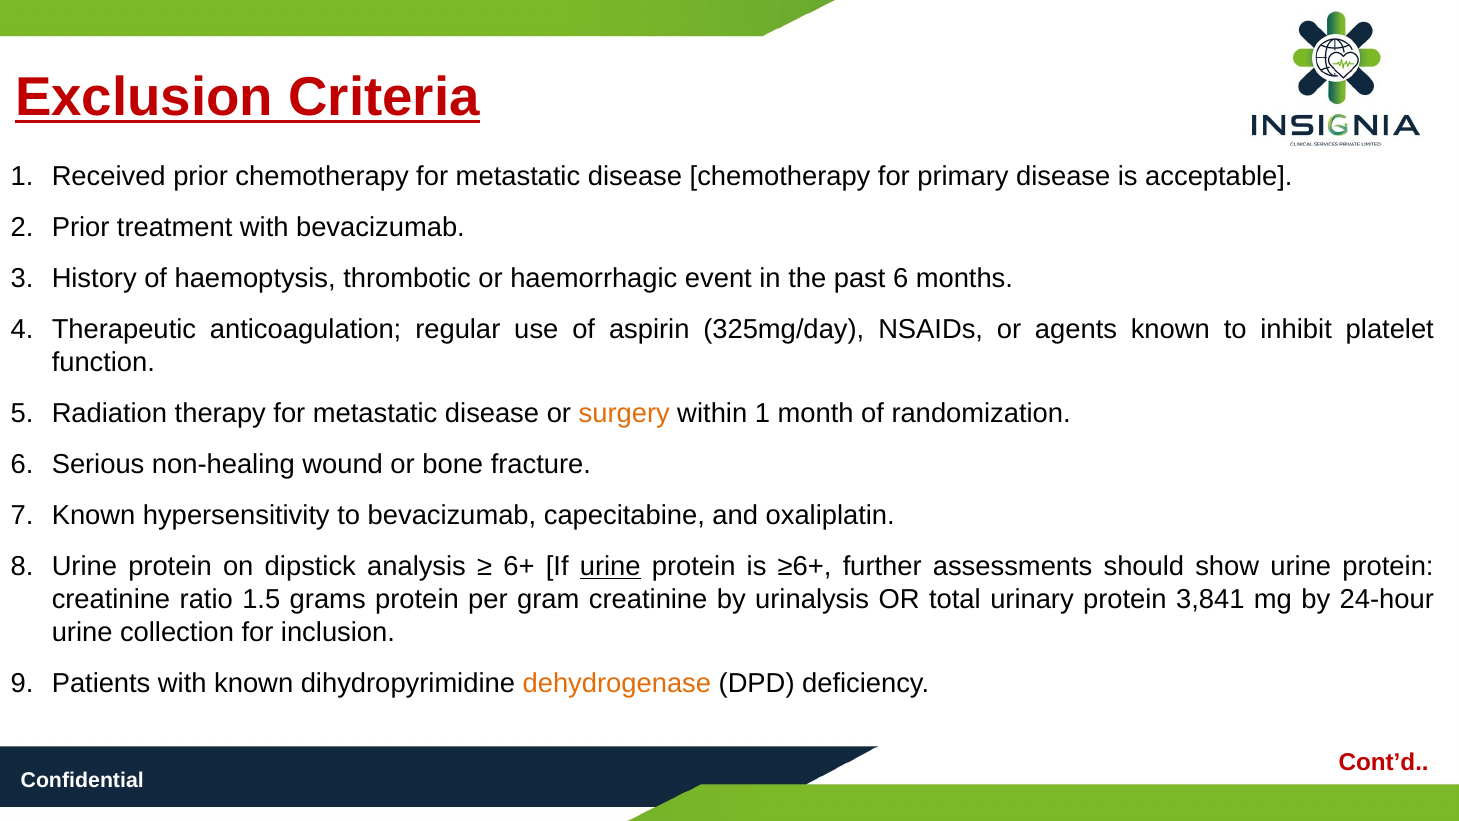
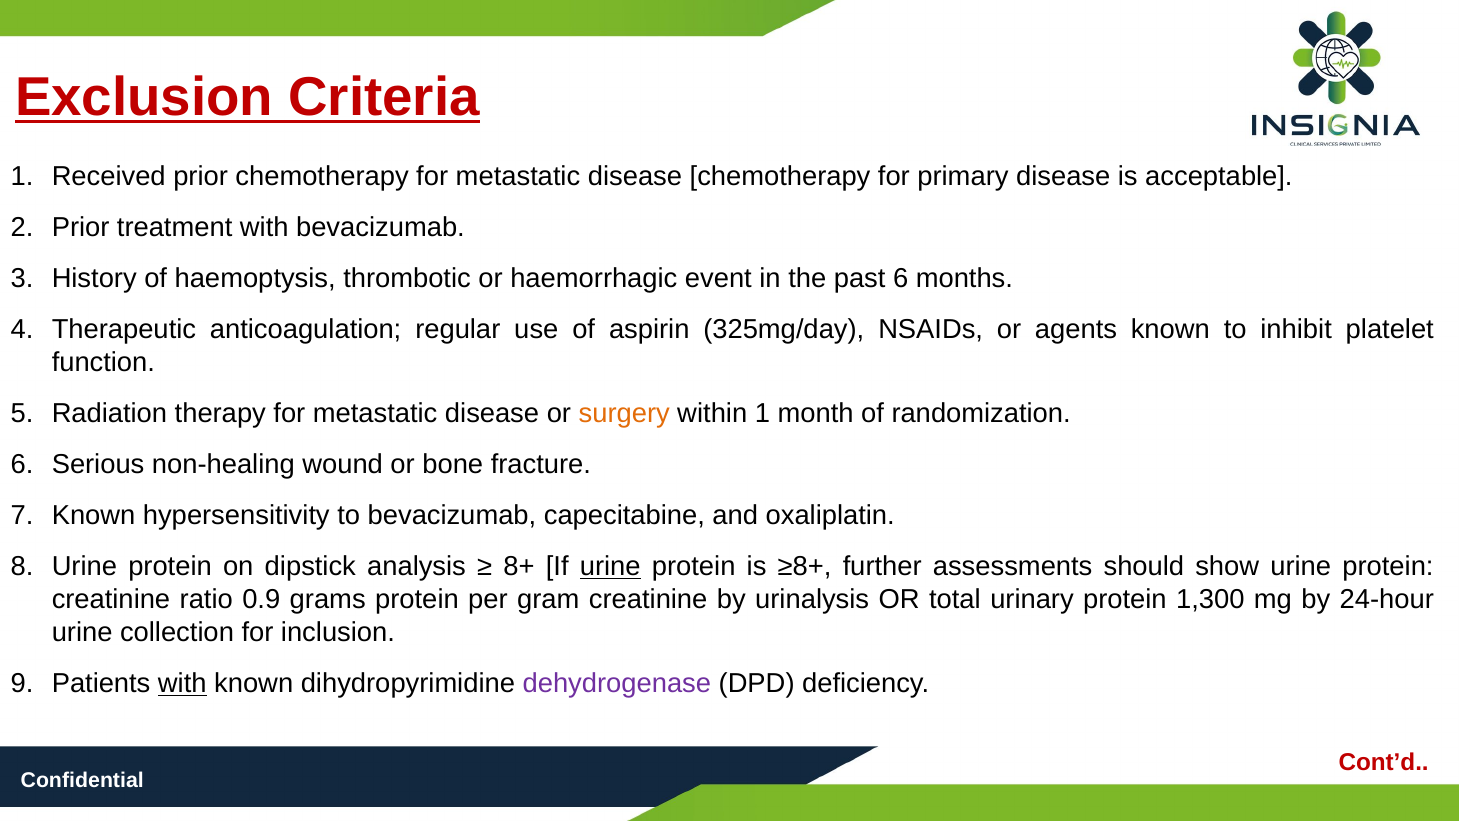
6+: 6+ -> 8+ (519, 567)
≥6+: ≥6+ -> ≥8+ (805, 567)
1.5: 1.5 -> 0.9 (261, 599)
3,841: 3,841 -> 1,300 (1210, 599)
with underline: none -> present (182, 683)
dehydrogenase colour: orange -> purple (617, 683)
